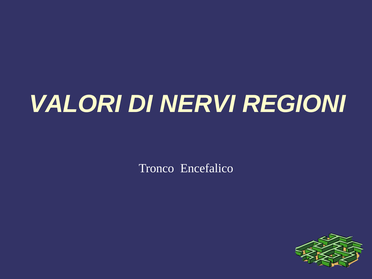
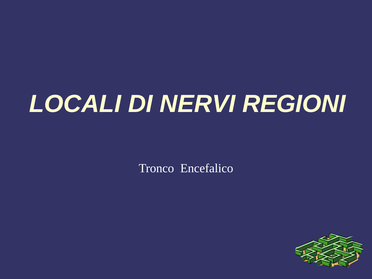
VALORI: VALORI -> LOCALI (75, 104)
